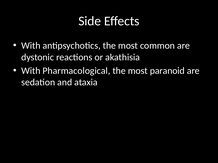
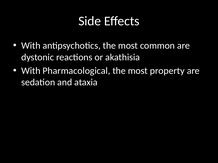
paranoid: paranoid -> property (167, 71)
